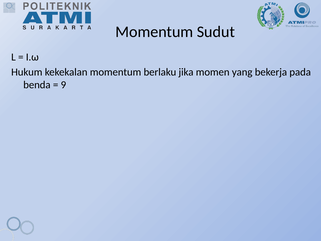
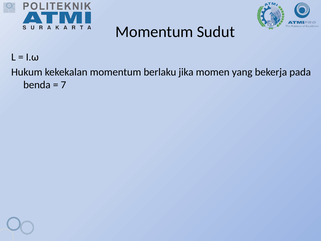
9: 9 -> 7 (63, 85)
